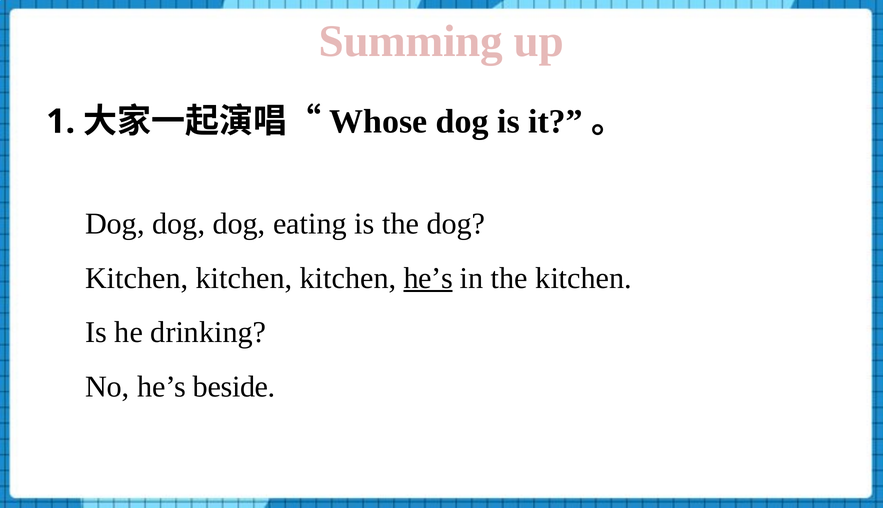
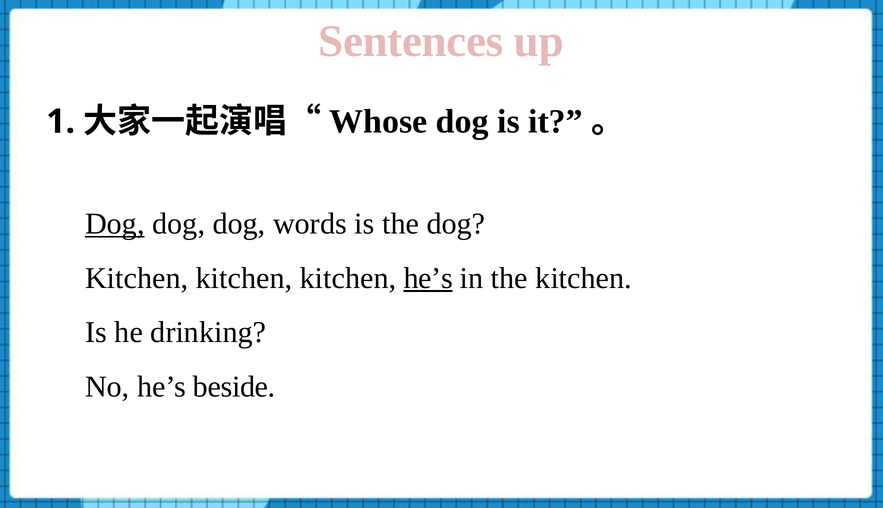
Summing: Summing -> Sentences (411, 41)
Dog underline: none -> present (115, 224)
eating: eating -> words (310, 224)
